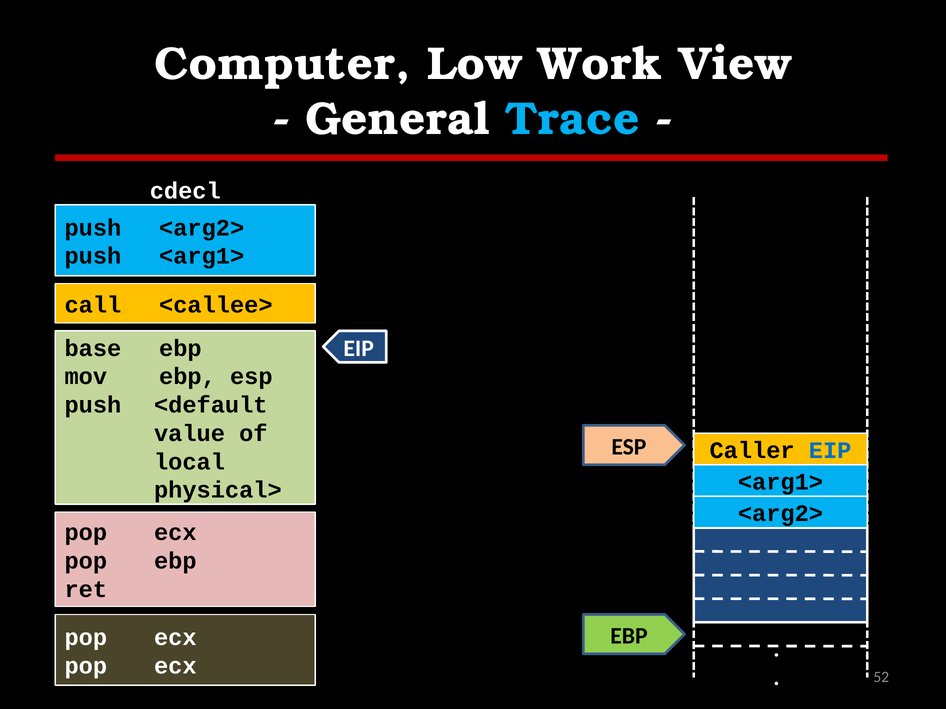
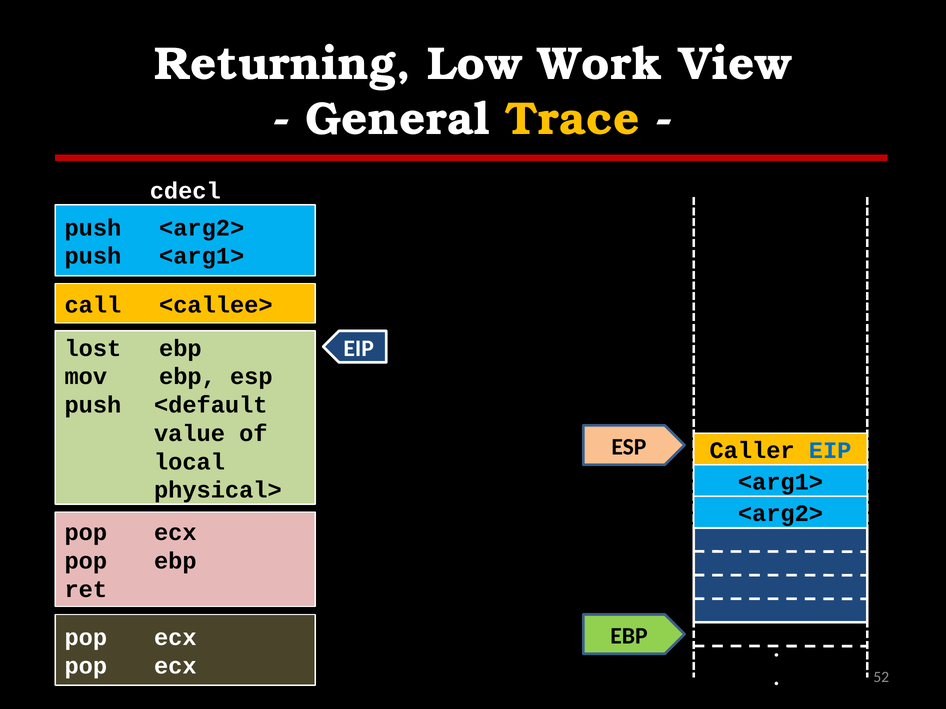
Computer: Computer -> Returning (283, 64)
Trace colour: light blue -> yellow (573, 119)
base: base -> lost (93, 349)
